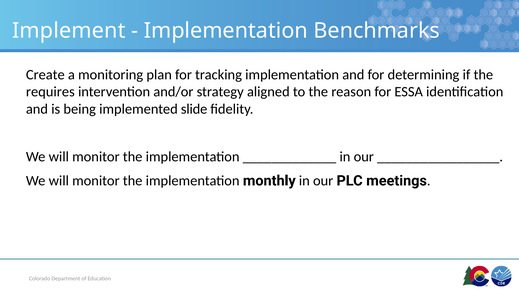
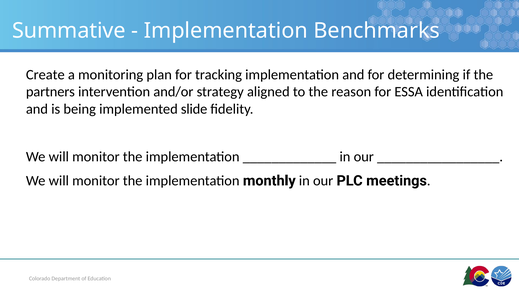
Implement: Implement -> Summative (69, 31)
requires: requires -> partners (50, 92)
